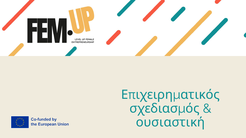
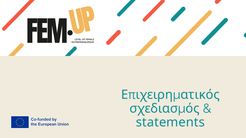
ουσιαστική: ουσιαστική -> statements (170, 123)
